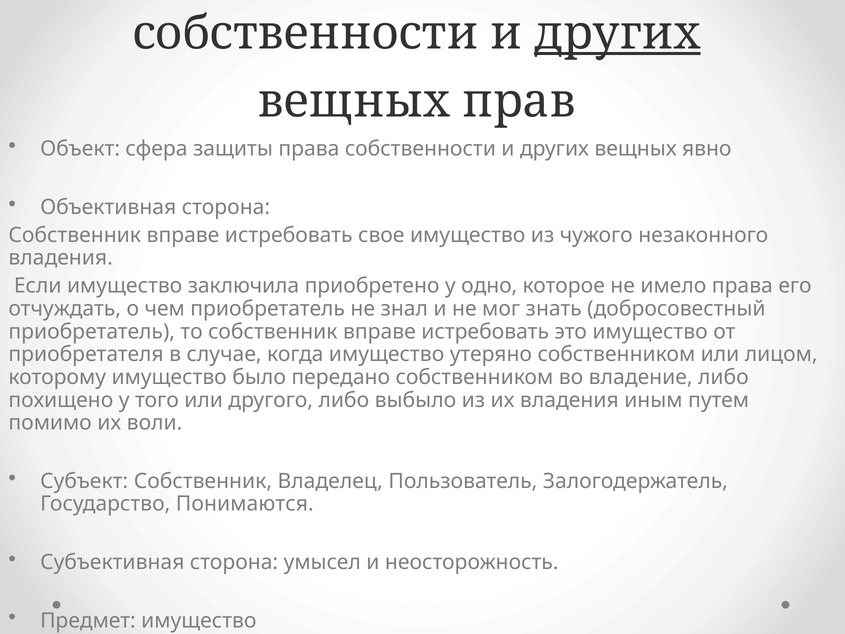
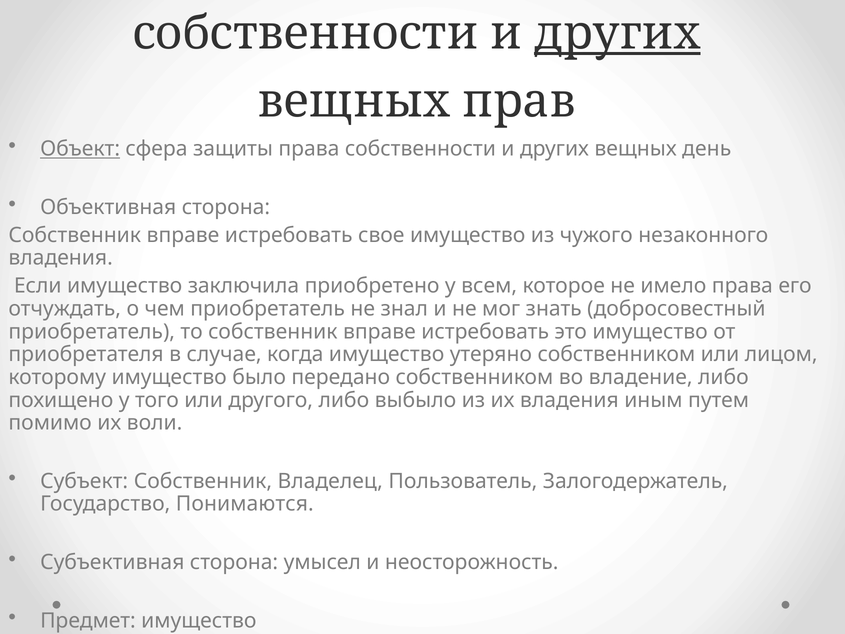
Объект underline: none -> present (80, 149)
явно: явно -> день (707, 149)
одно: одно -> всем (489, 286)
